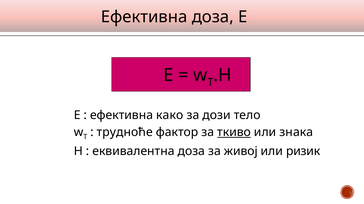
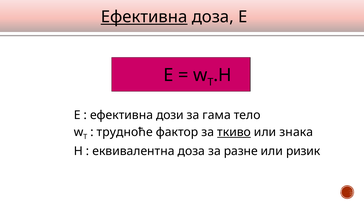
Ефективна underline: none -> present (144, 17)
како: како -> дози (170, 116)
дози: дози -> гама (217, 116)
живој: живој -> разне (241, 152)
